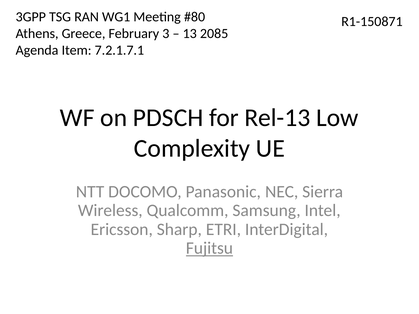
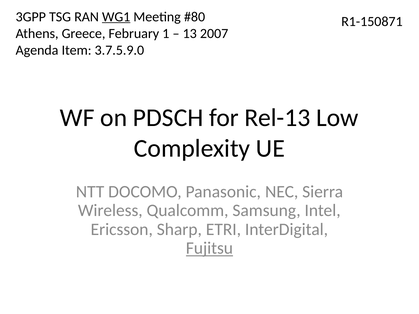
WG1 underline: none -> present (116, 17)
3: 3 -> 1 (166, 34)
2085: 2085 -> 2007 (214, 34)
7.2.1.7.1: 7.2.1.7.1 -> 3.7.5.9.0 (119, 50)
